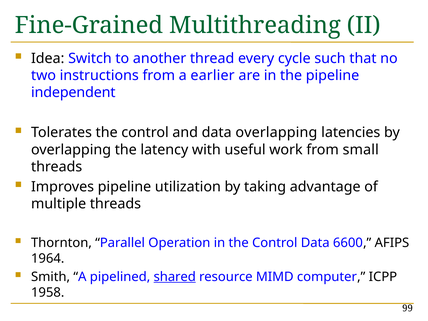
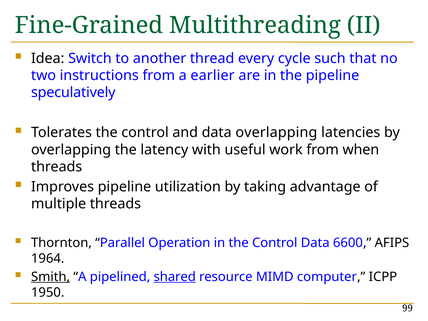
independent: independent -> speculatively (73, 93)
small: small -> when (361, 150)
Smith underline: none -> present (51, 277)
1958: 1958 -> 1950 (48, 292)
